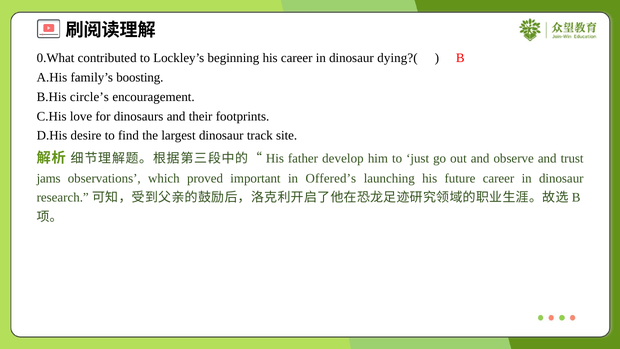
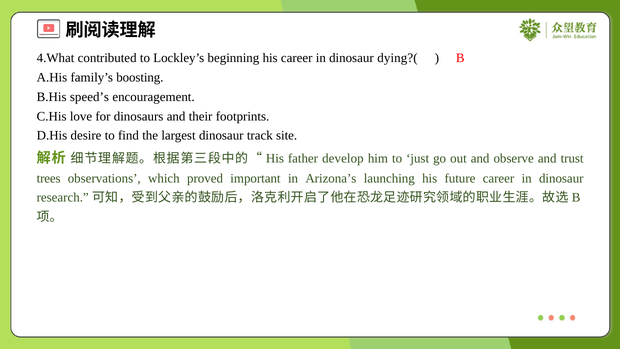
0.What: 0.What -> 4.What (56, 58)
circle’s: circle’s -> speed’s (89, 97)
jams: jams -> trees (49, 178)
Offered’s: Offered’s -> Arizona’s (331, 178)
